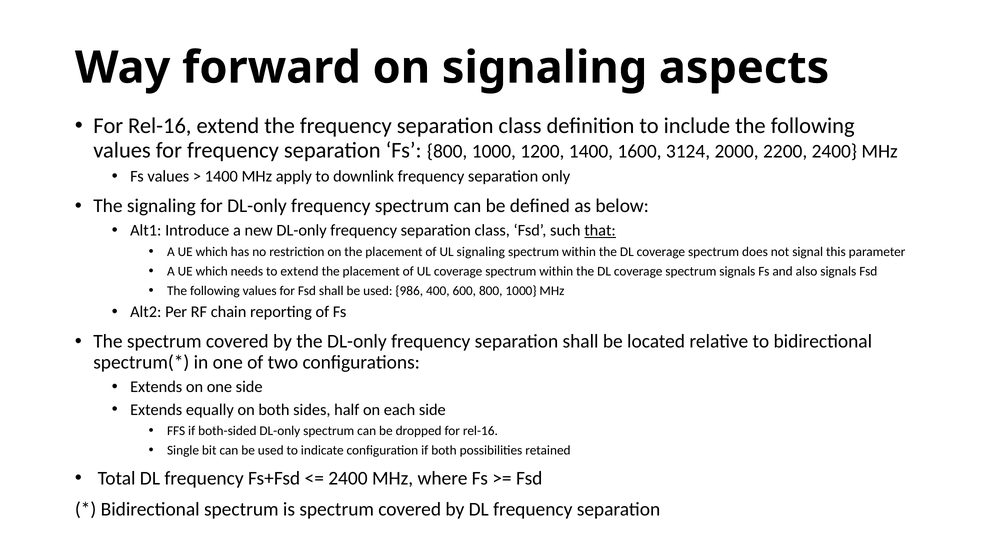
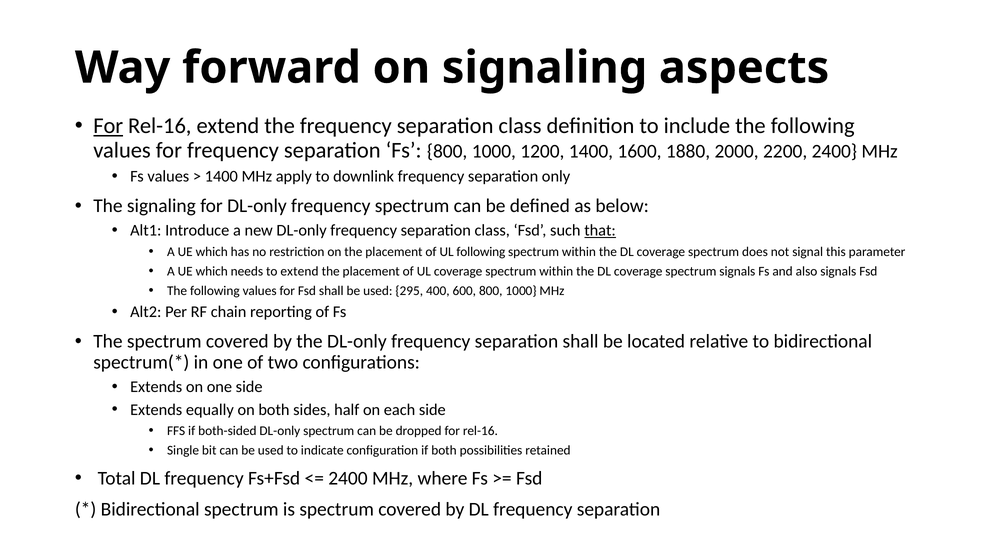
For underline: none -> present (108, 126)
3124: 3124 -> 1880 (688, 151)
UL signaling: signaling -> following (481, 252)
986: 986 -> 295 (409, 291)
